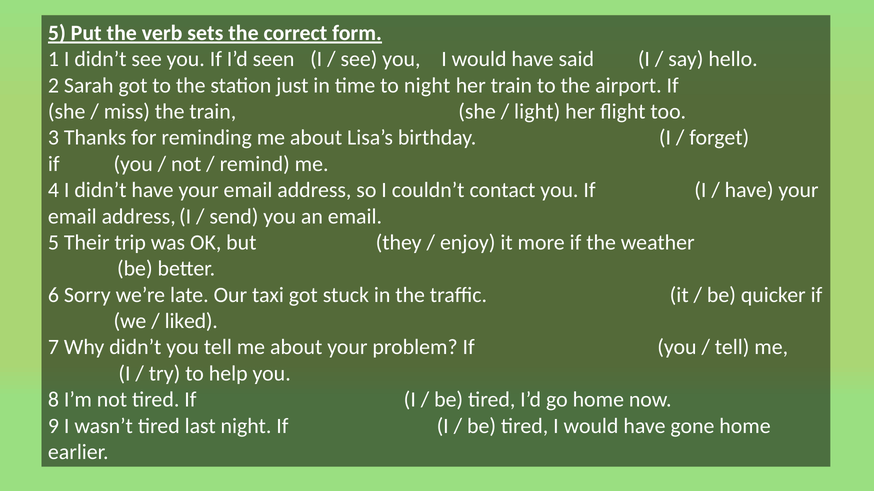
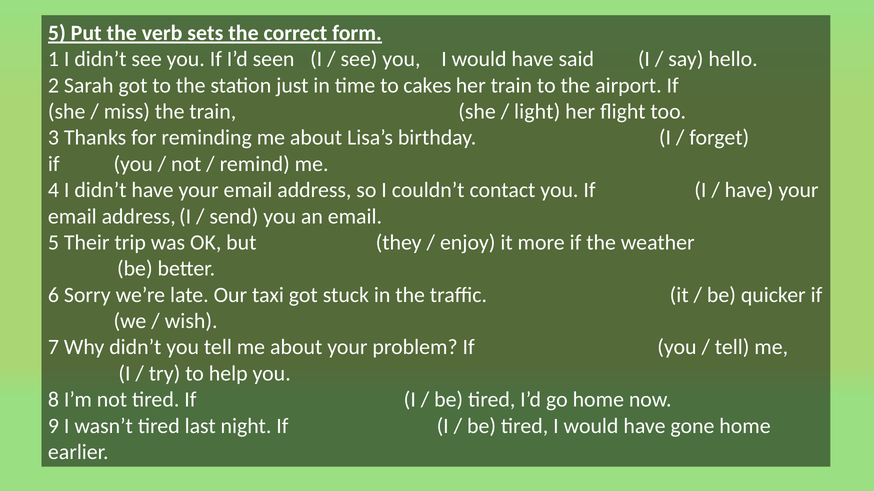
to night: night -> cakes (427, 85)
liked: liked -> wish (191, 321)
